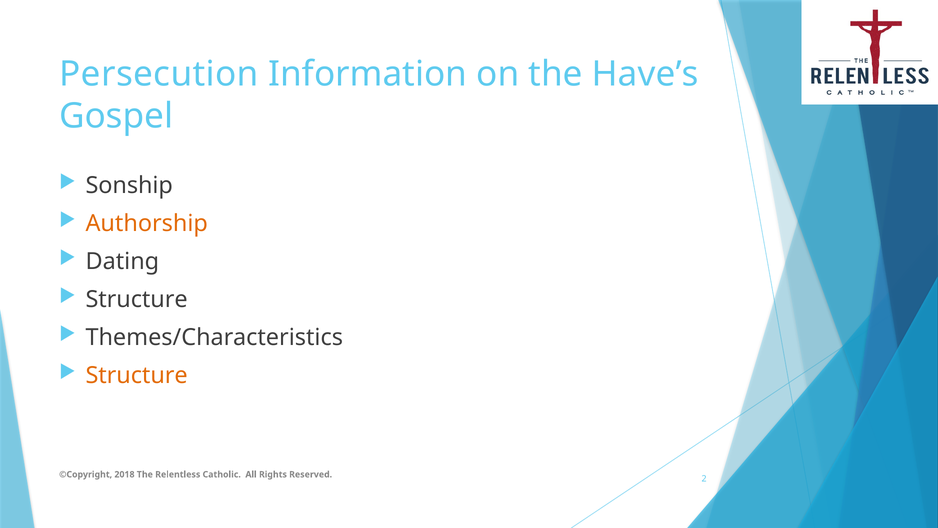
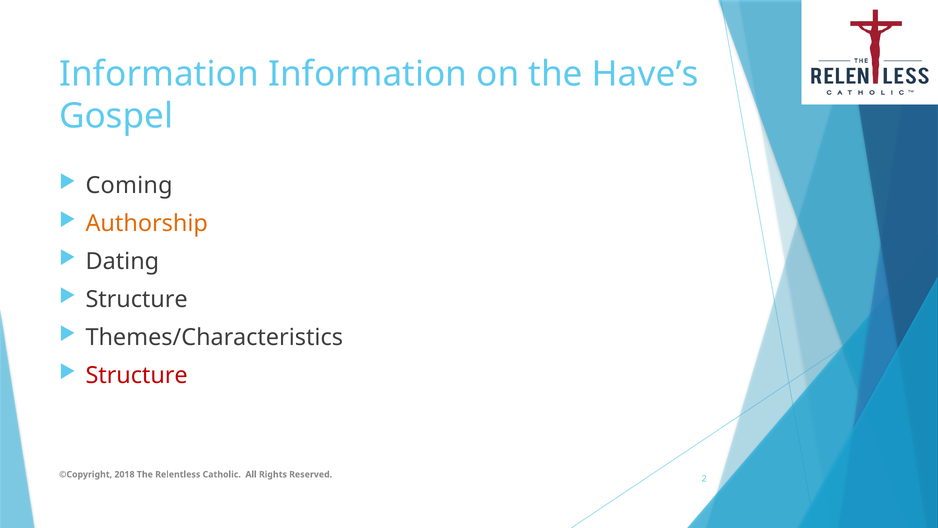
Persecution: Persecution -> Information (159, 74)
Sonship: Sonship -> Coming (129, 185)
Structure colour: orange -> red (137, 375)
